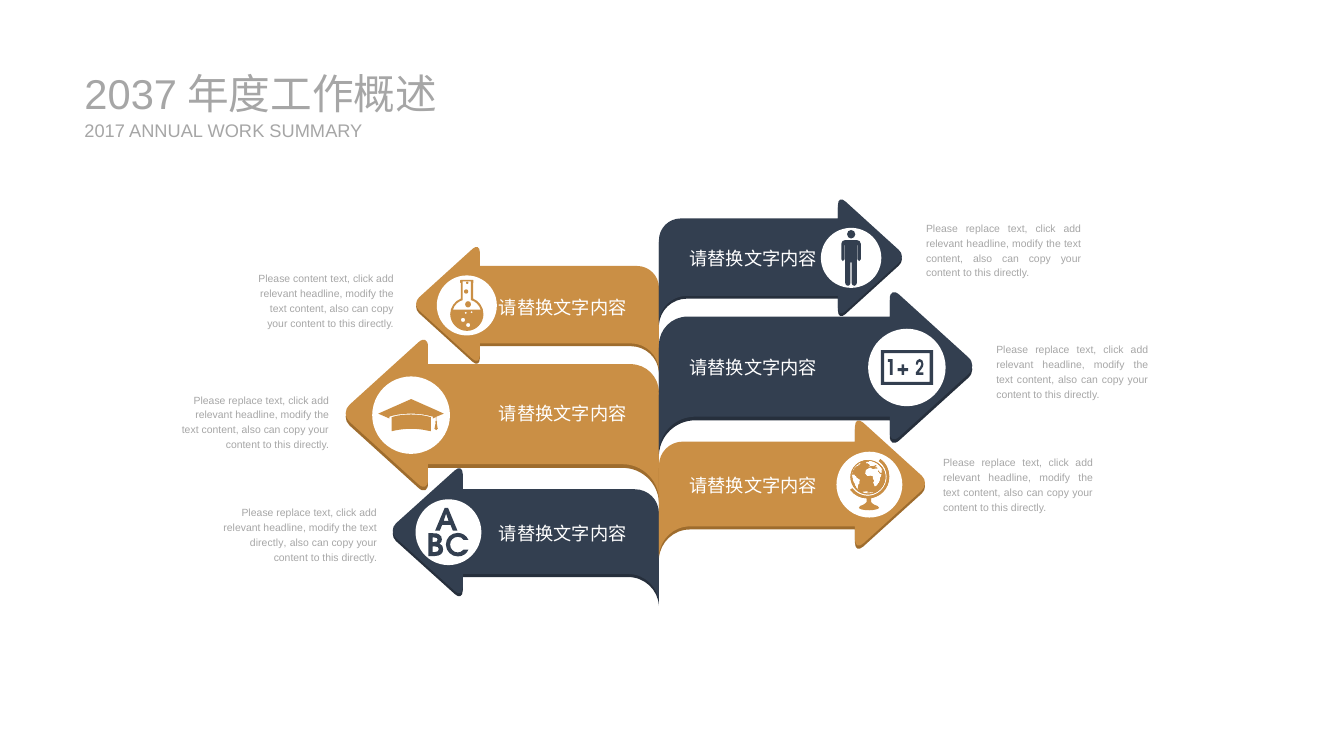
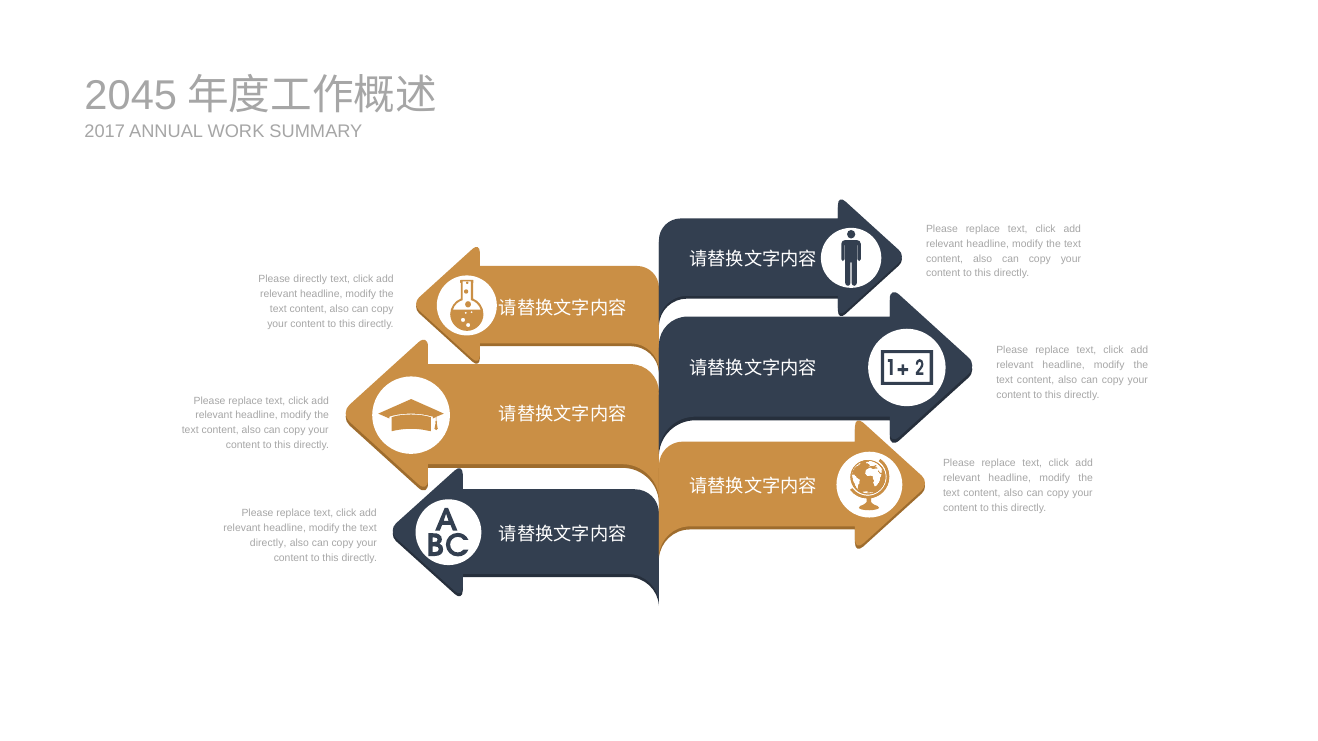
2037: 2037 -> 2045 (131, 96)
Please content: content -> directly (310, 279)
